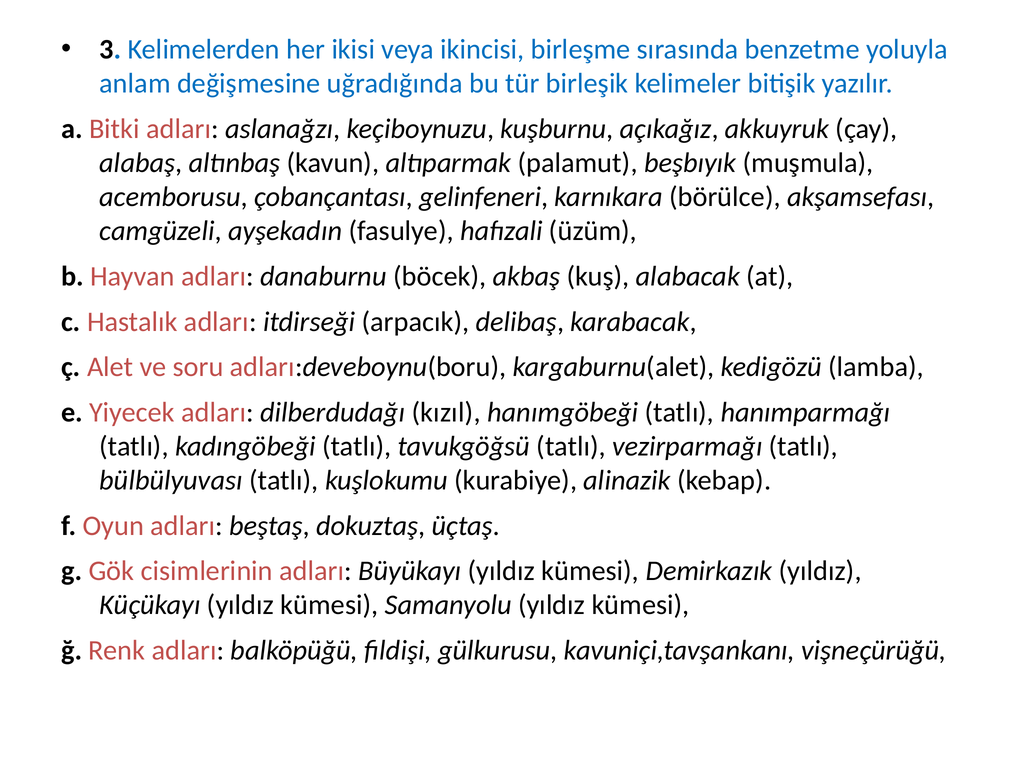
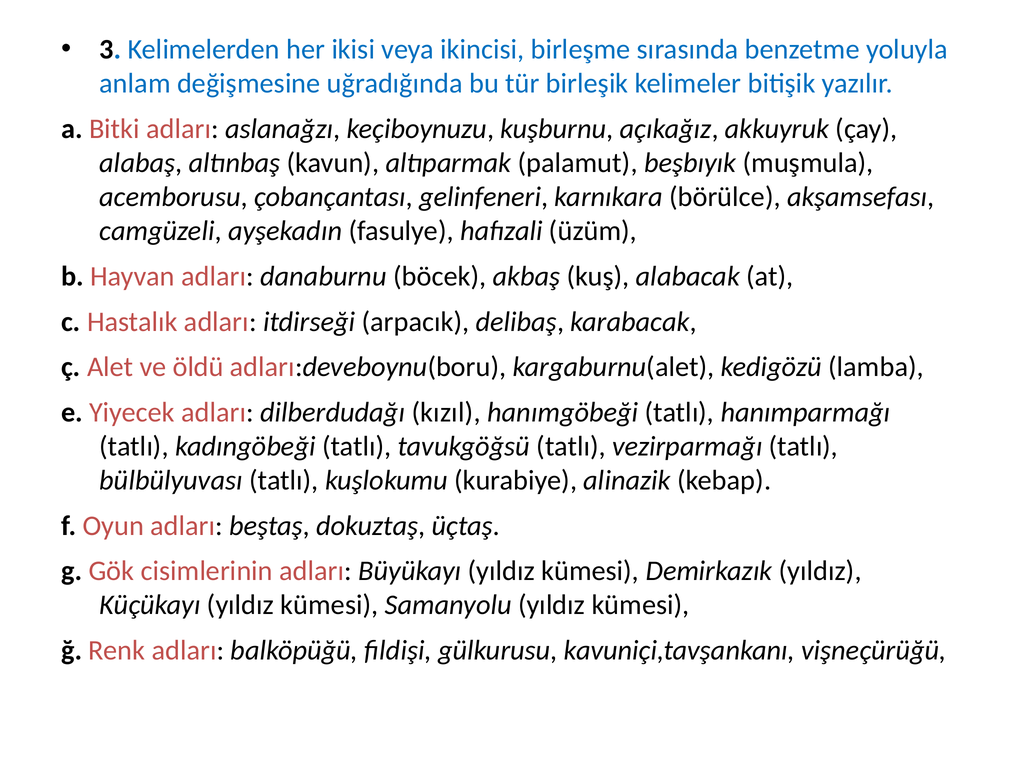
soru: soru -> öldü (198, 367)
